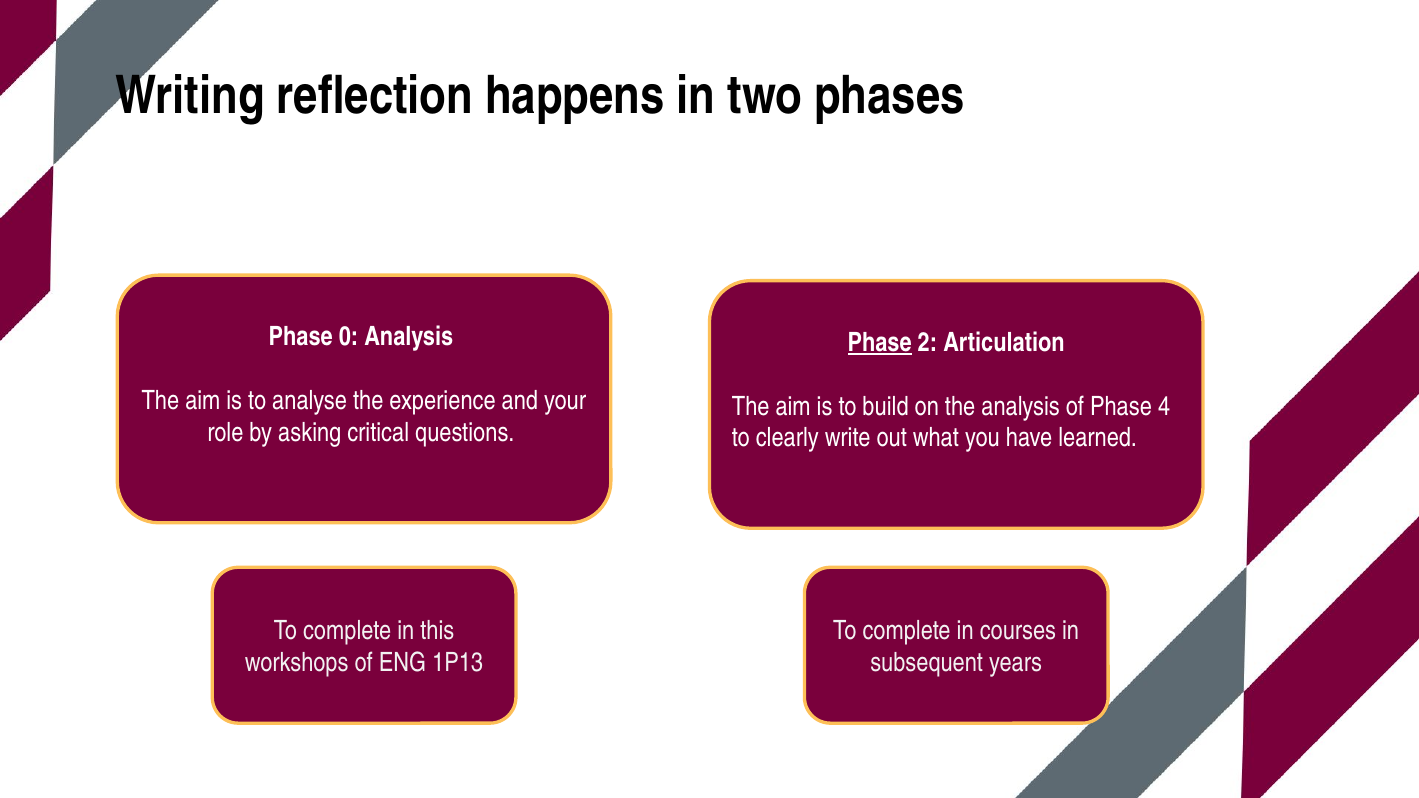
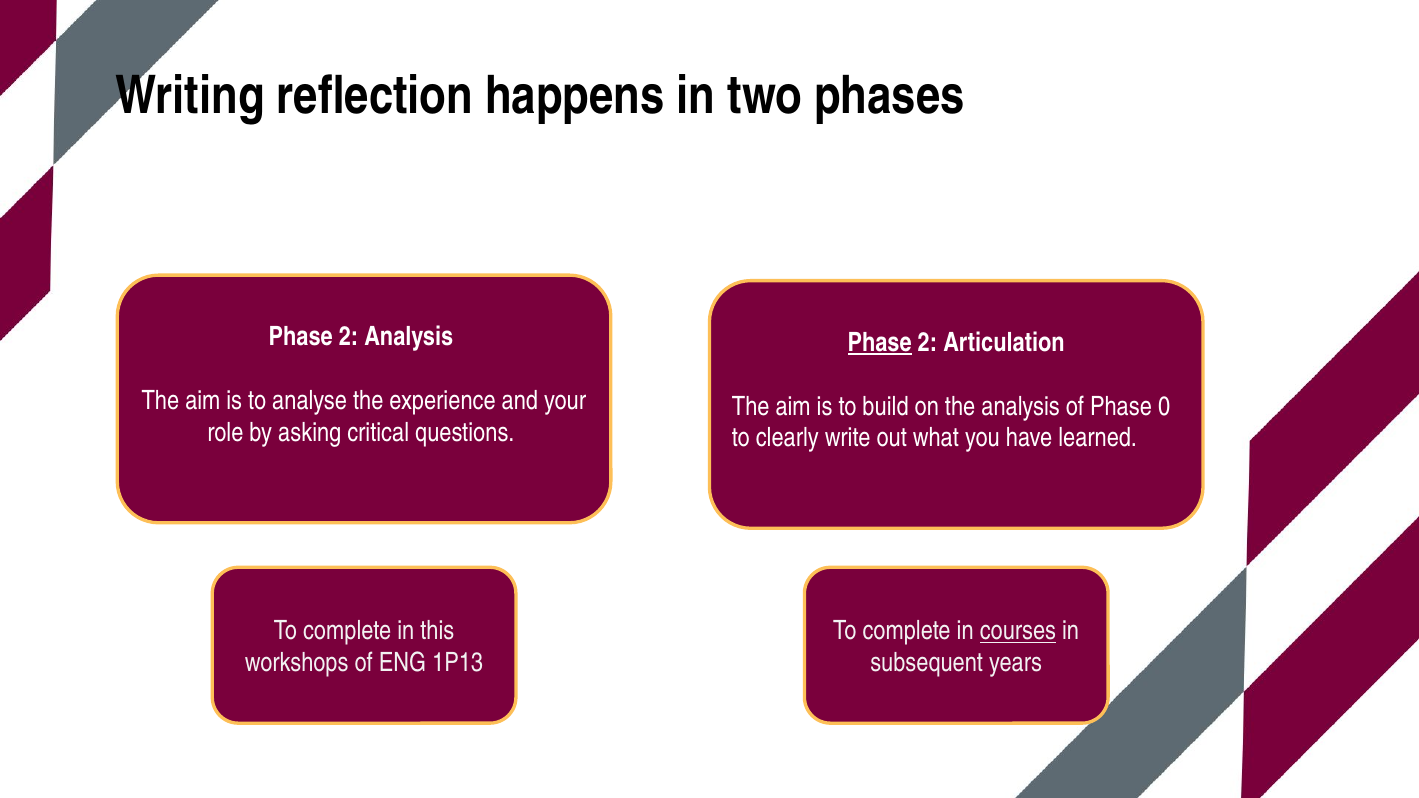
0: 0 -> 2 (348, 337)
4: 4 -> 0 (1164, 406)
courses underline: none -> present (1018, 631)
